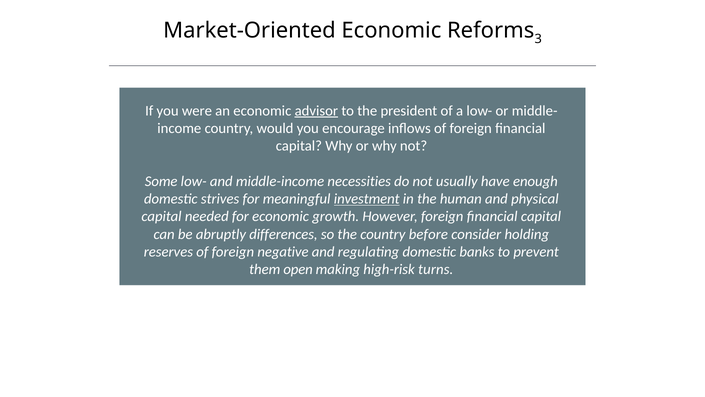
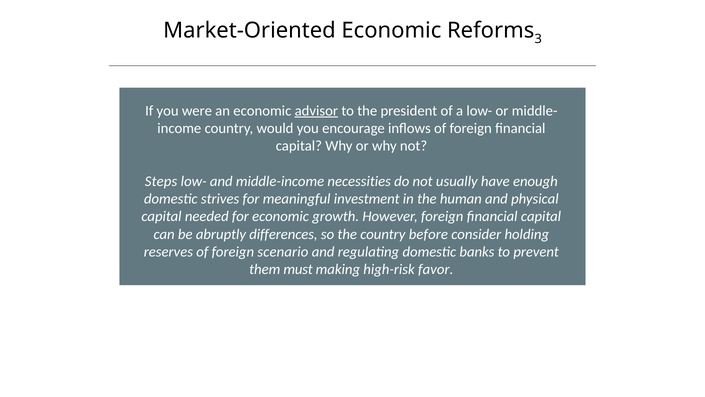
Some: Some -> Steps (161, 181)
investment underline: present -> none (367, 199)
negative: negative -> scenario (283, 252)
open: open -> must (298, 269)
turns: turns -> favor (436, 269)
